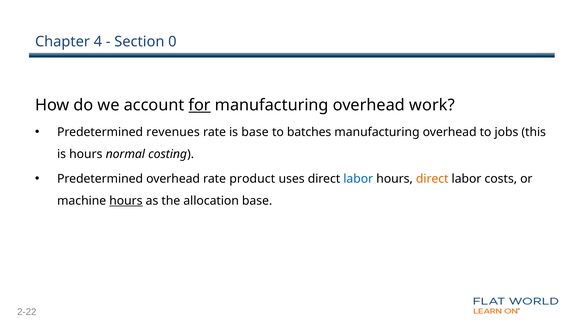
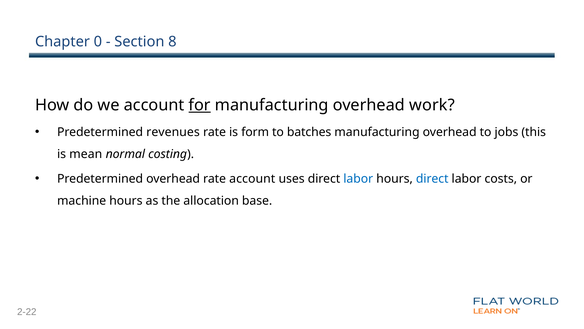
4: 4 -> 0 (98, 42)
0: 0 -> 8 (172, 42)
is base: base -> form (255, 132)
is hours: hours -> mean (86, 154)
rate product: product -> account (252, 179)
direct colour: orange -> blue (432, 179)
hours underline: present -> none (126, 201)
